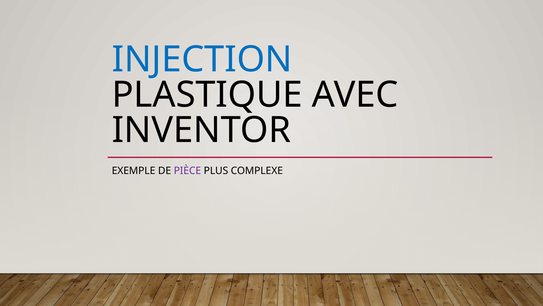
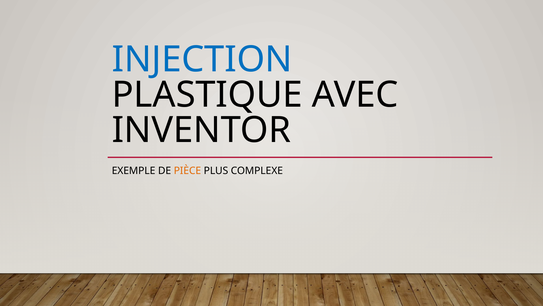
PIÈCE colour: purple -> orange (187, 171)
